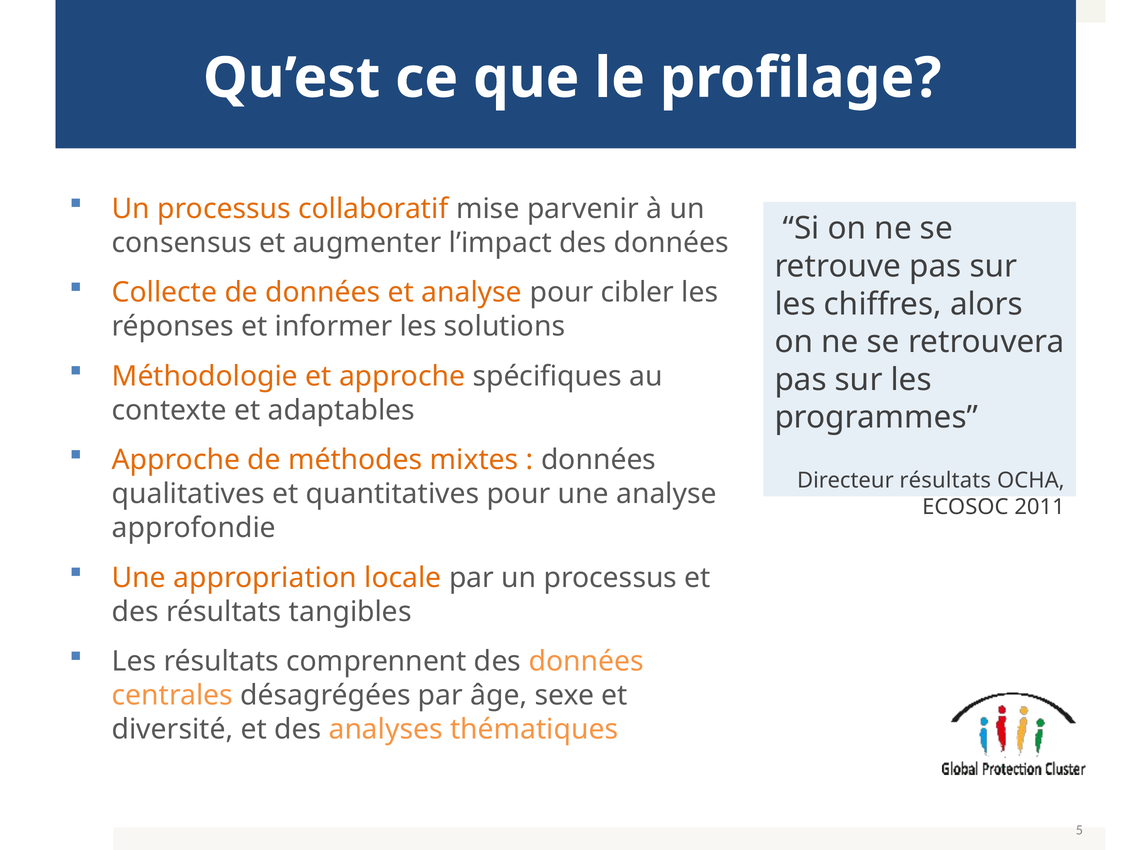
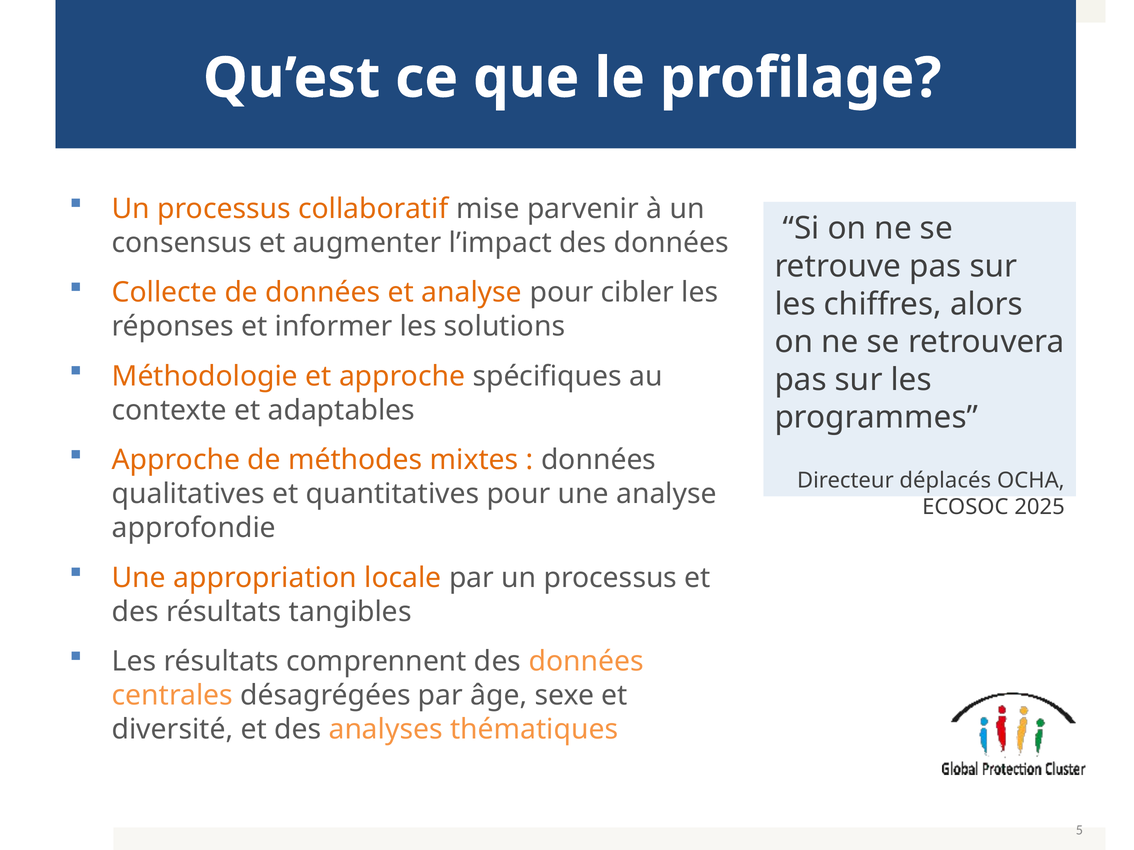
Directeur résultats: résultats -> déplacés (945, 481)
2011: 2011 -> 2025 (1040, 507)
